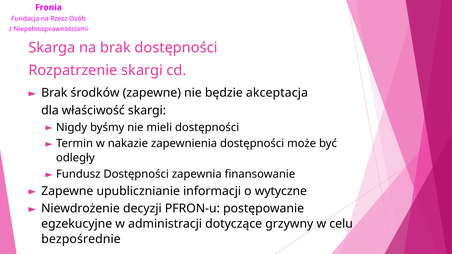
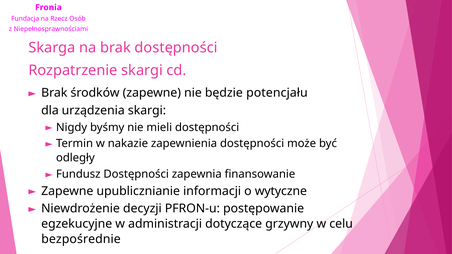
akceptacja: akceptacja -> potencjału (277, 93)
właściwość: właściwość -> urządzenia (93, 111)
